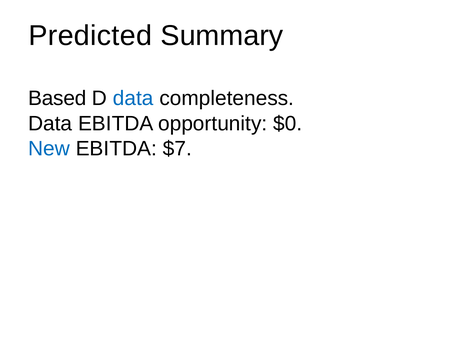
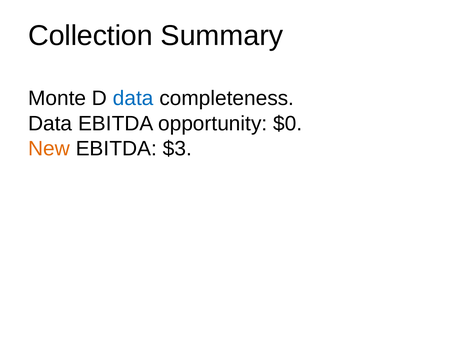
Predicted: Predicted -> Collection (90, 36)
Based: Based -> Monte (57, 99)
New colour: blue -> orange (49, 149)
$7: $7 -> $3 (177, 149)
